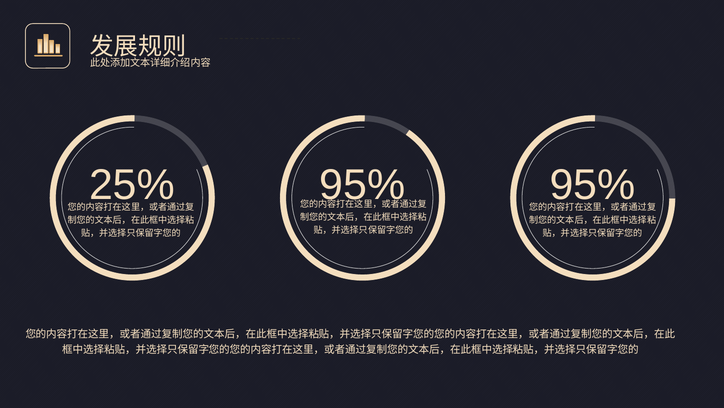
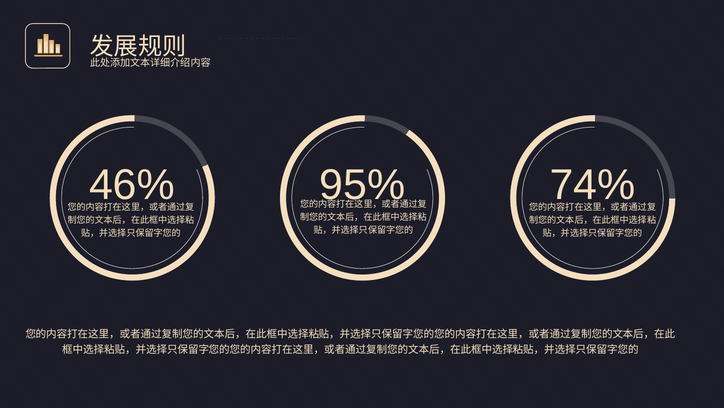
25%: 25% -> 46% (132, 185)
95%: 95% -> 74% (593, 185)
